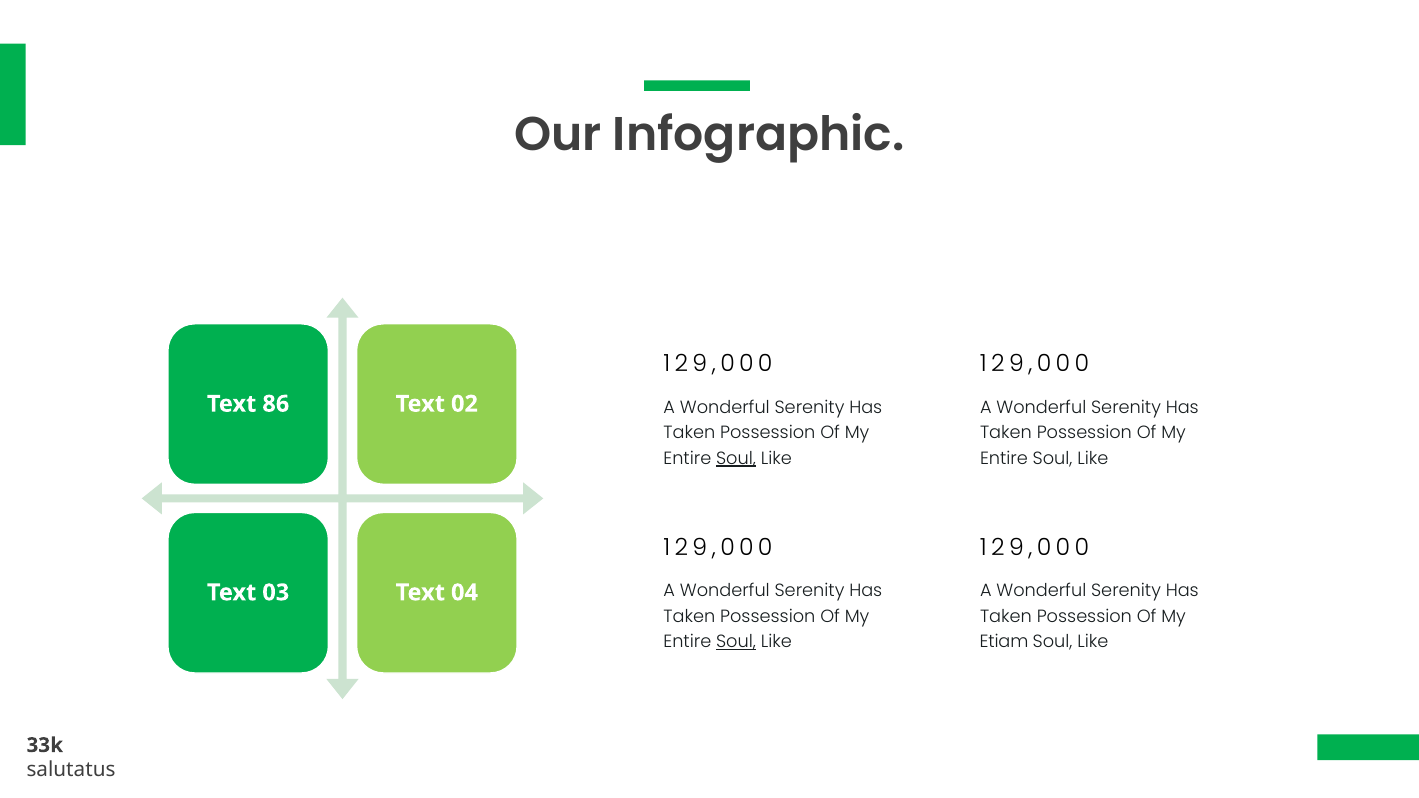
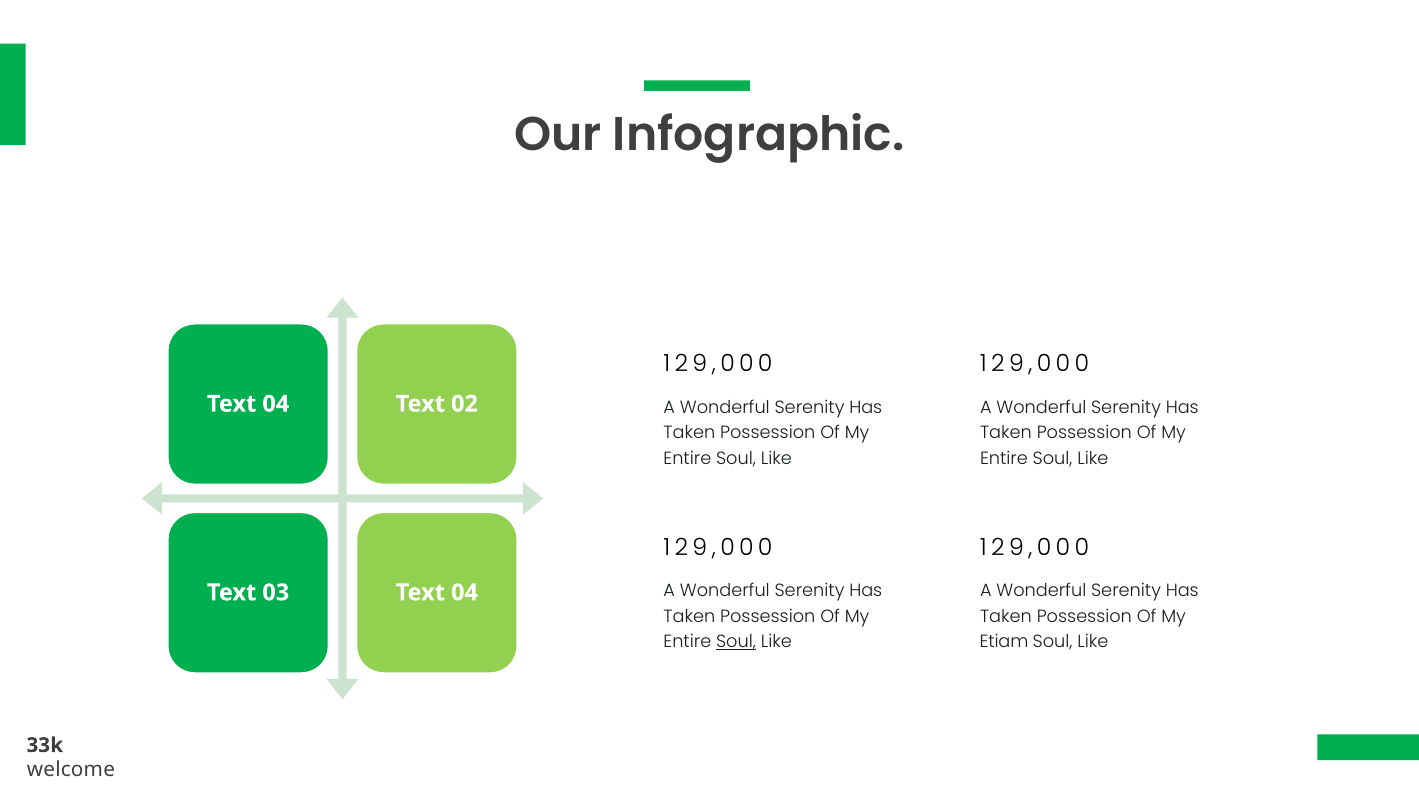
86: 86 -> 04 (276, 404)
Soul underline: present -> none (736, 458)
salutatus: salutatus -> welcome (71, 770)
